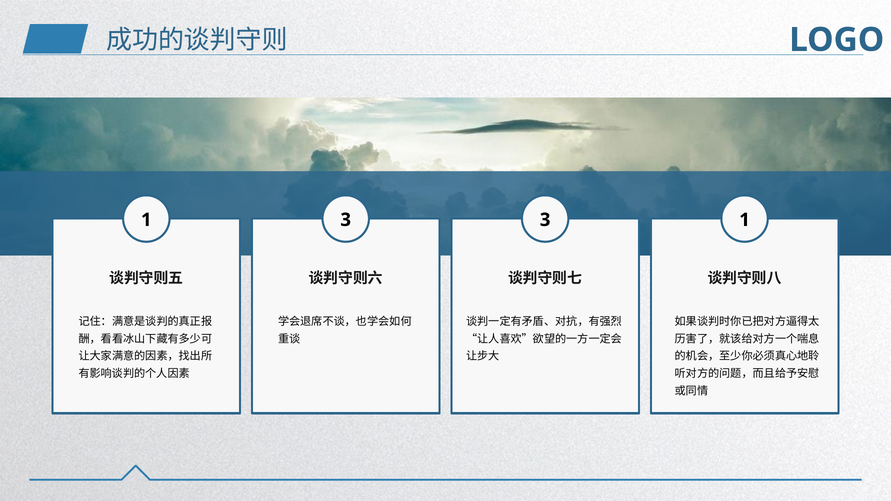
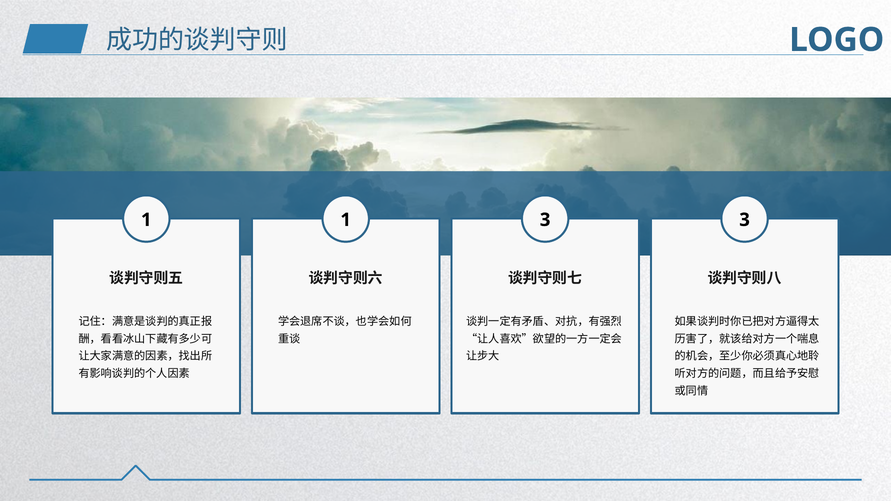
1 3: 3 -> 1 (346, 220)
3 1: 1 -> 3 (745, 220)
